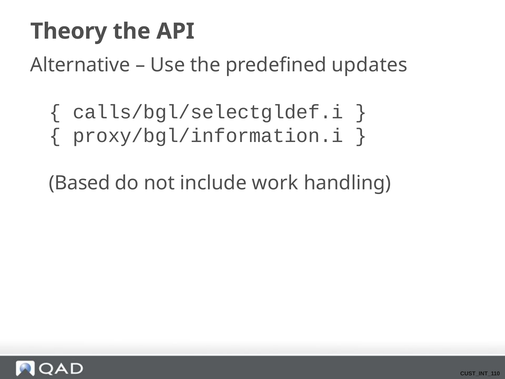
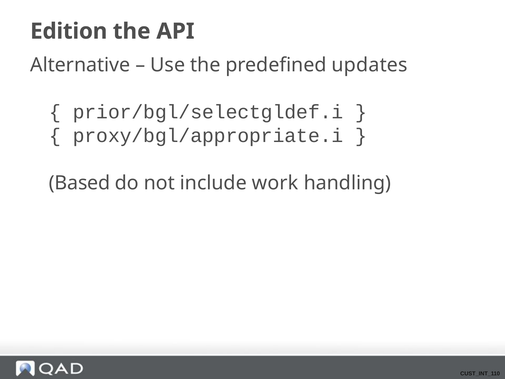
Theory: Theory -> Edition (69, 31)
calls/bgl/selectgldef.i: calls/bgl/selectgldef.i -> prior/bgl/selectgldef.i (208, 112)
proxy/bgl/information.i: proxy/bgl/information.i -> proxy/bgl/appropriate.i (208, 136)
